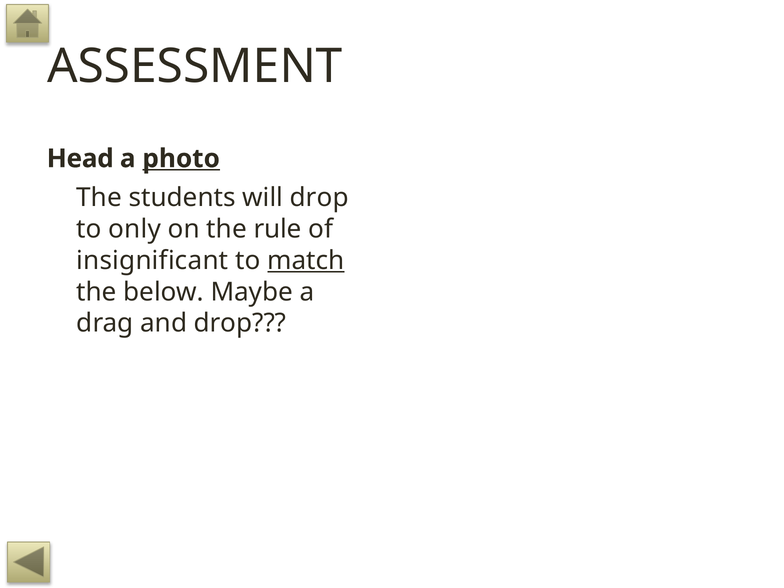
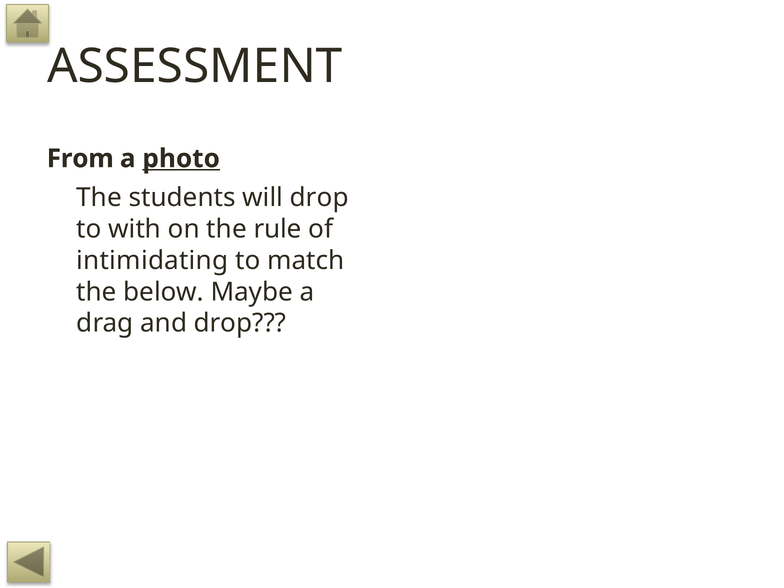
Head: Head -> From (80, 159)
only: only -> with (135, 229)
insignificant: insignificant -> intimidating (152, 261)
match underline: present -> none (306, 261)
